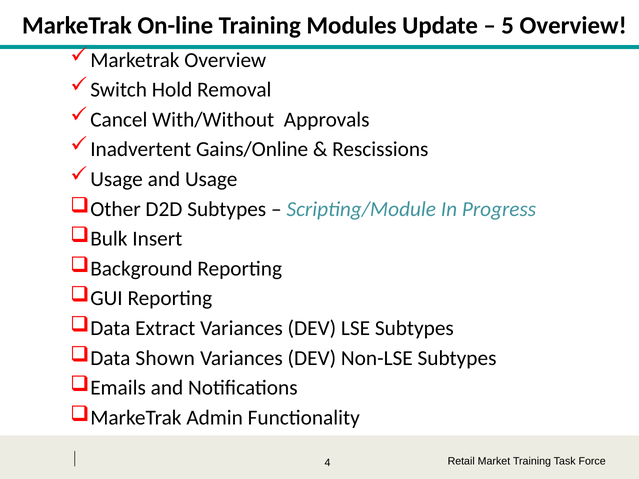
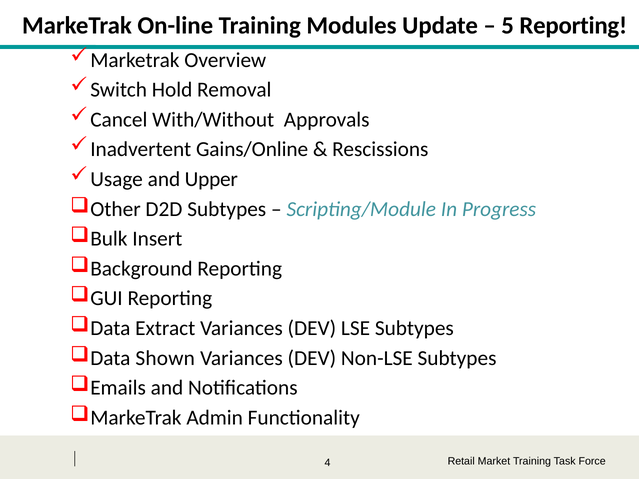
5 Overview: Overview -> Reporting (573, 26)
and Usage: Usage -> Upper (211, 179)
